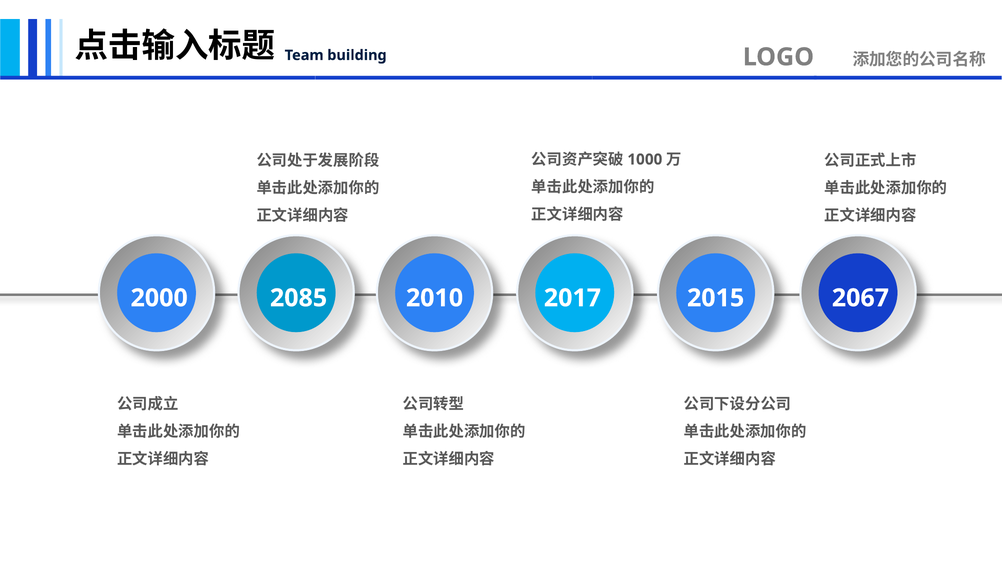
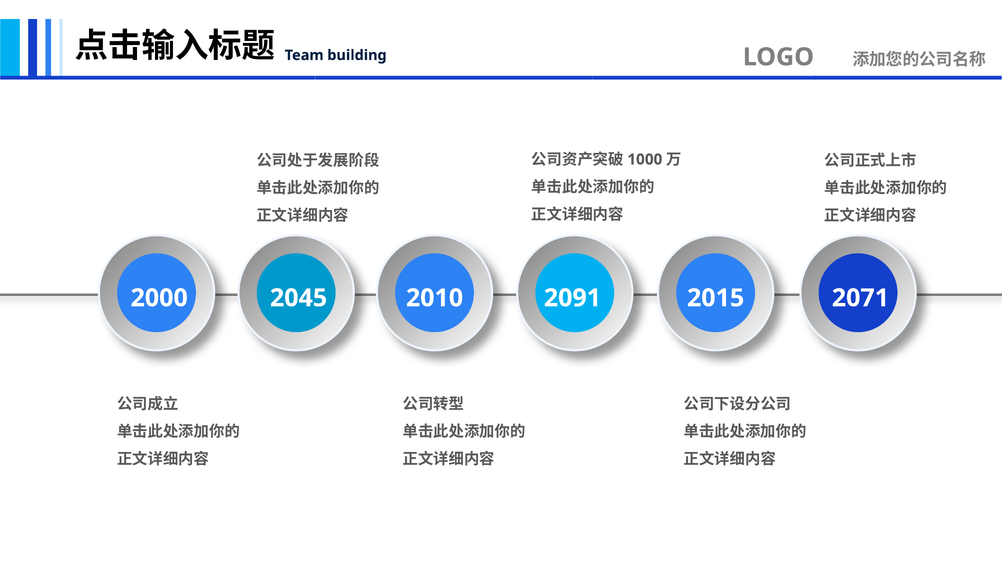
2085: 2085 -> 2045 (299, 298)
2017: 2017 -> 2091 (572, 298)
2067: 2067 -> 2071 (860, 298)
